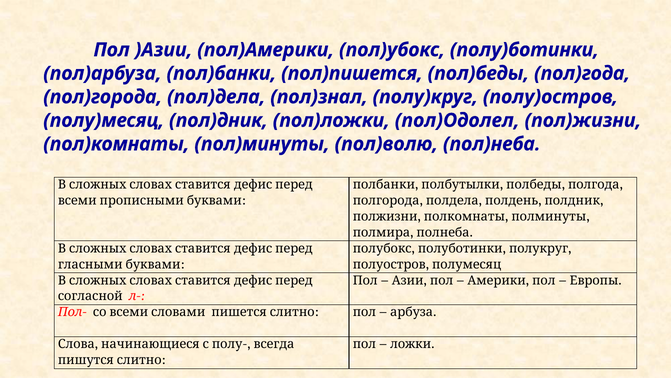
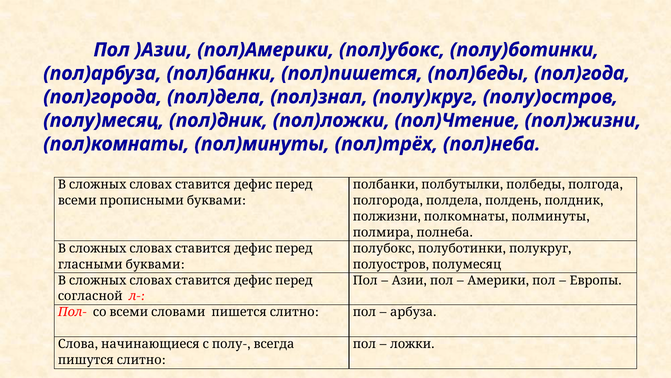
пол)Одолел: пол)Одолел -> пол)Чтение (457, 120)
пол)волю: пол)волю -> пол)трёх (386, 144)
